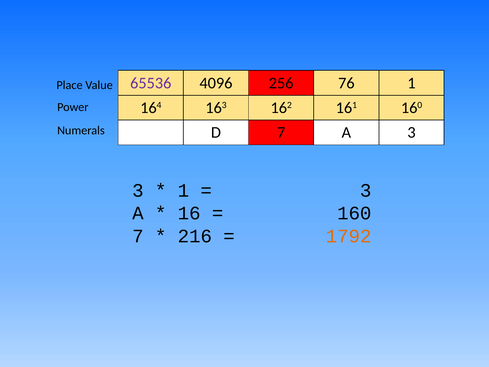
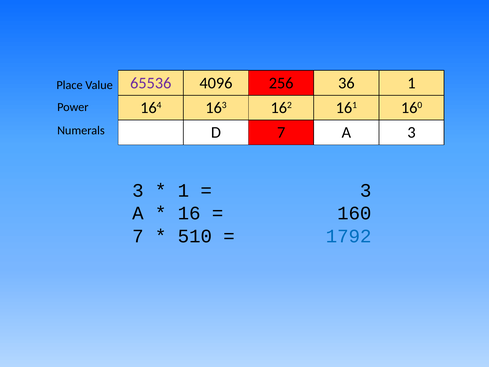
76: 76 -> 36 (346, 83)
216: 216 -> 510 (195, 236)
1792 colour: orange -> blue (349, 236)
